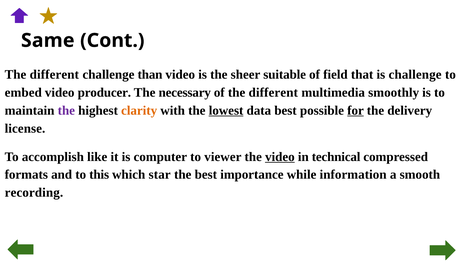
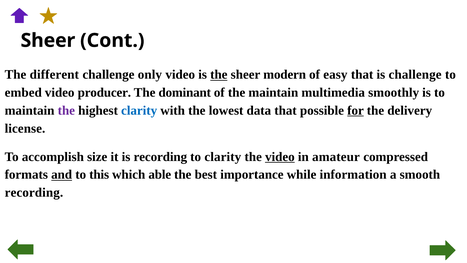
Same: Same -> Sheer (48, 40)
than: than -> only (150, 75)
the underline: none -> present (219, 75)
suitable: suitable -> modern (285, 75)
field: field -> easy (335, 75)
necessary: necessary -> dominant (185, 92)
of the different: different -> maintain (273, 92)
clarity colour: orange -> blue (139, 110)
lowest underline: present -> none (226, 110)
data best: best -> that (286, 110)
like: like -> size (97, 157)
is computer: computer -> recording (160, 157)
to viewer: viewer -> clarity (223, 157)
technical: technical -> amateur (336, 157)
and underline: none -> present (62, 174)
star: star -> able (160, 174)
